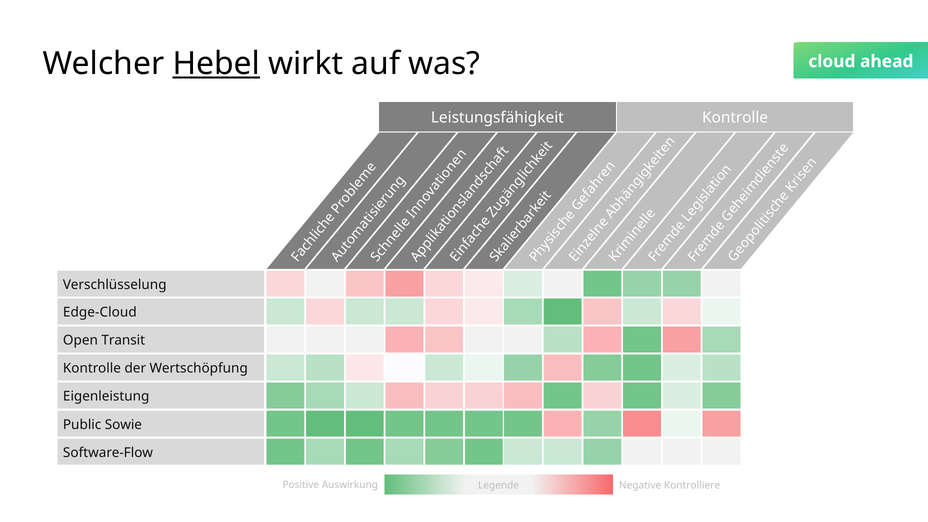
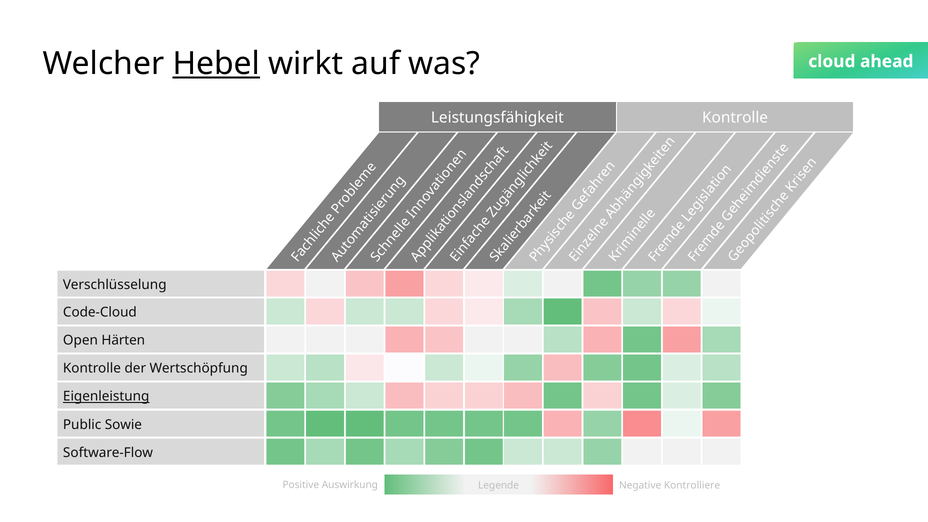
Edge-Cloud: Edge-Cloud -> Code-Cloud (100, 312)
Transit: Transit -> Härten (123, 340)
Eigenleistung underline: none -> present (106, 397)
